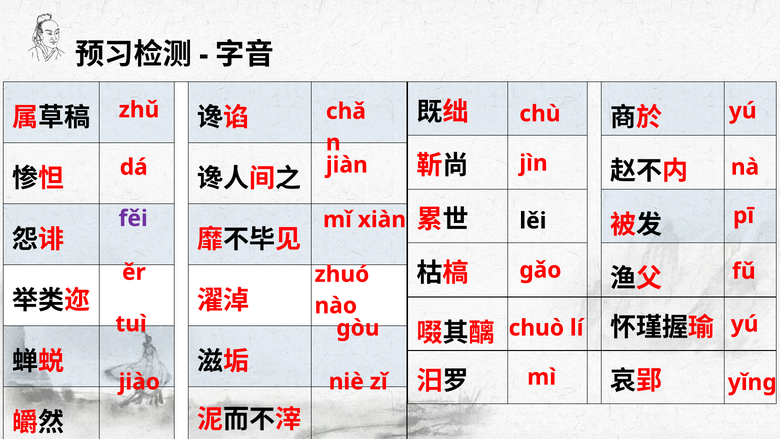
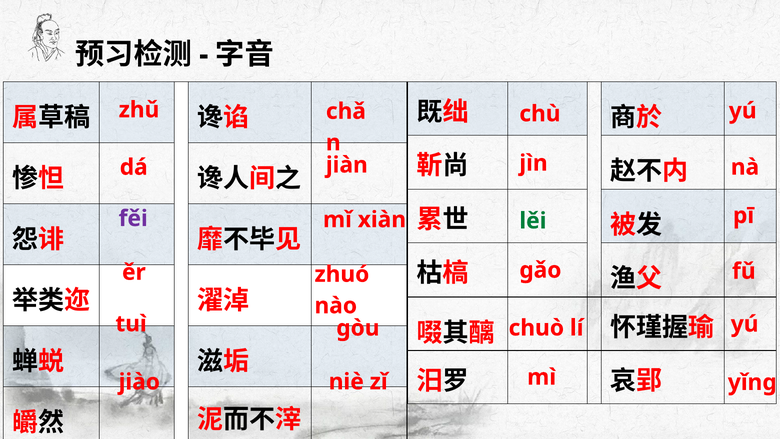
lěi colour: black -> green (533, 221)
